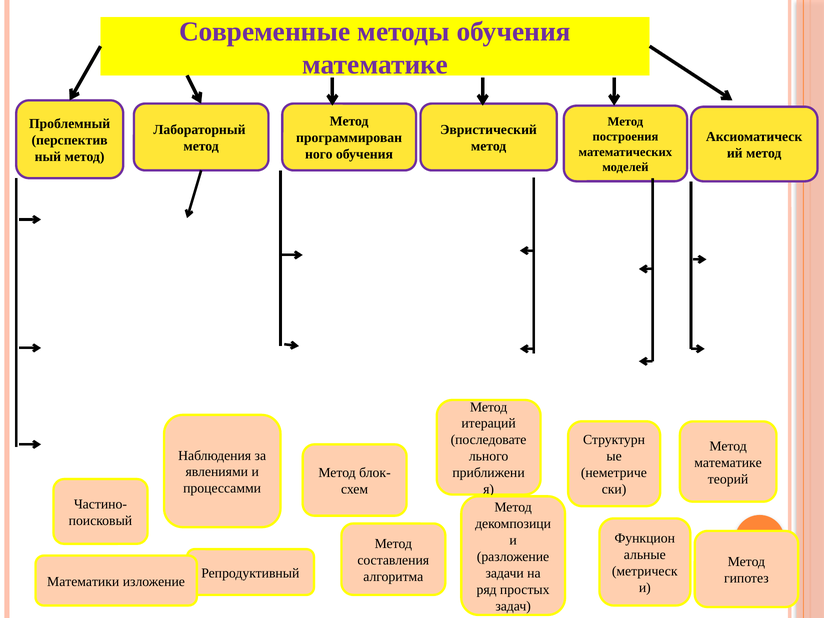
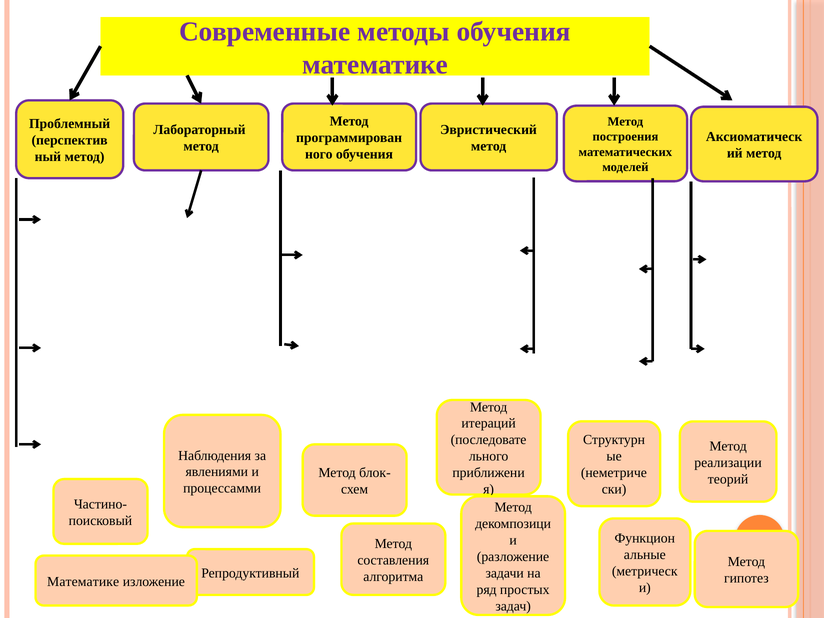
математике: математике -> реализации (728, 462)
Математики: Математики -> Математике (83, 581)
